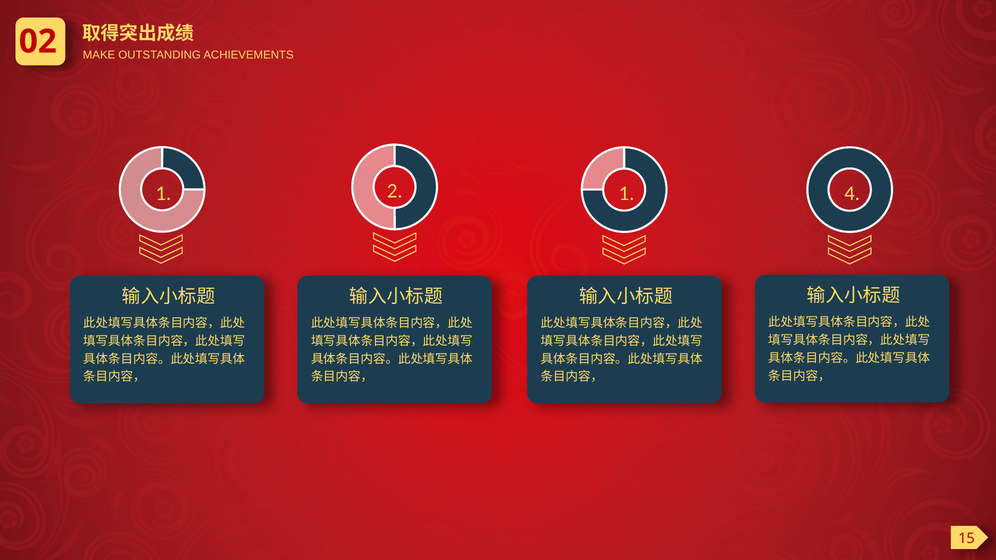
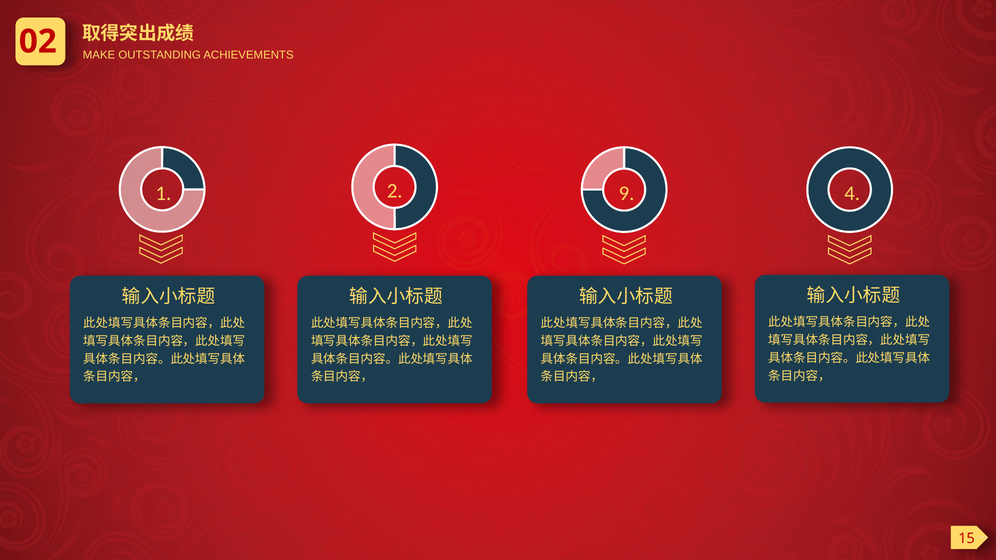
2 1: 1 -> 9 (627, 194)
